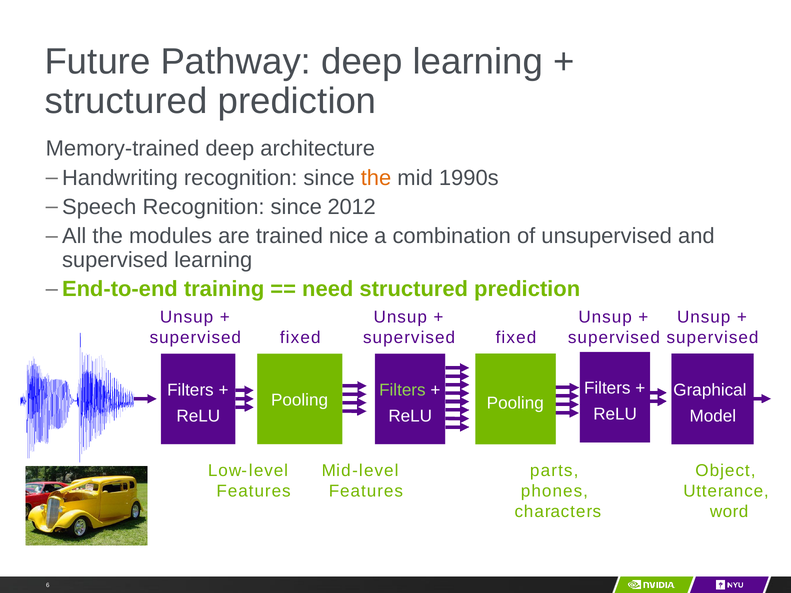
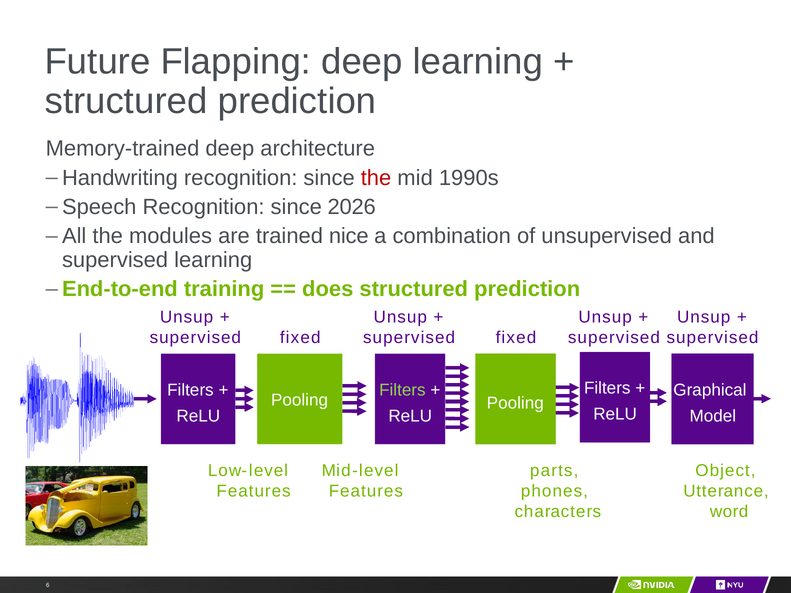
Pathway: Pathway -> Flapping (236, 62)
the colour: orange -> red (376, 178)
2012: 2012 -> 2026 (352, 207)
need: need -> does (328, 289)
